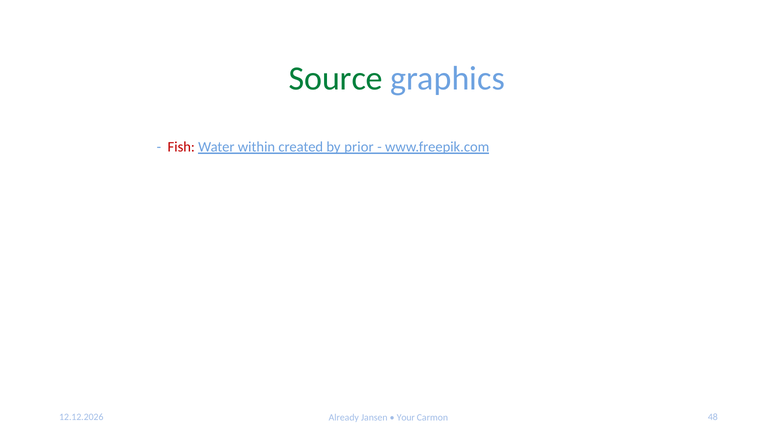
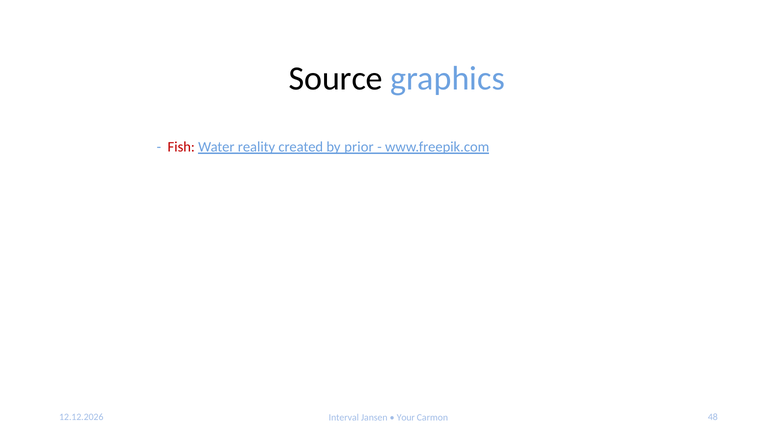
Source colour: green -> black (336, 78)
within: within -> reality (256, 147)
Already: Already -> Interval (344, 417)
